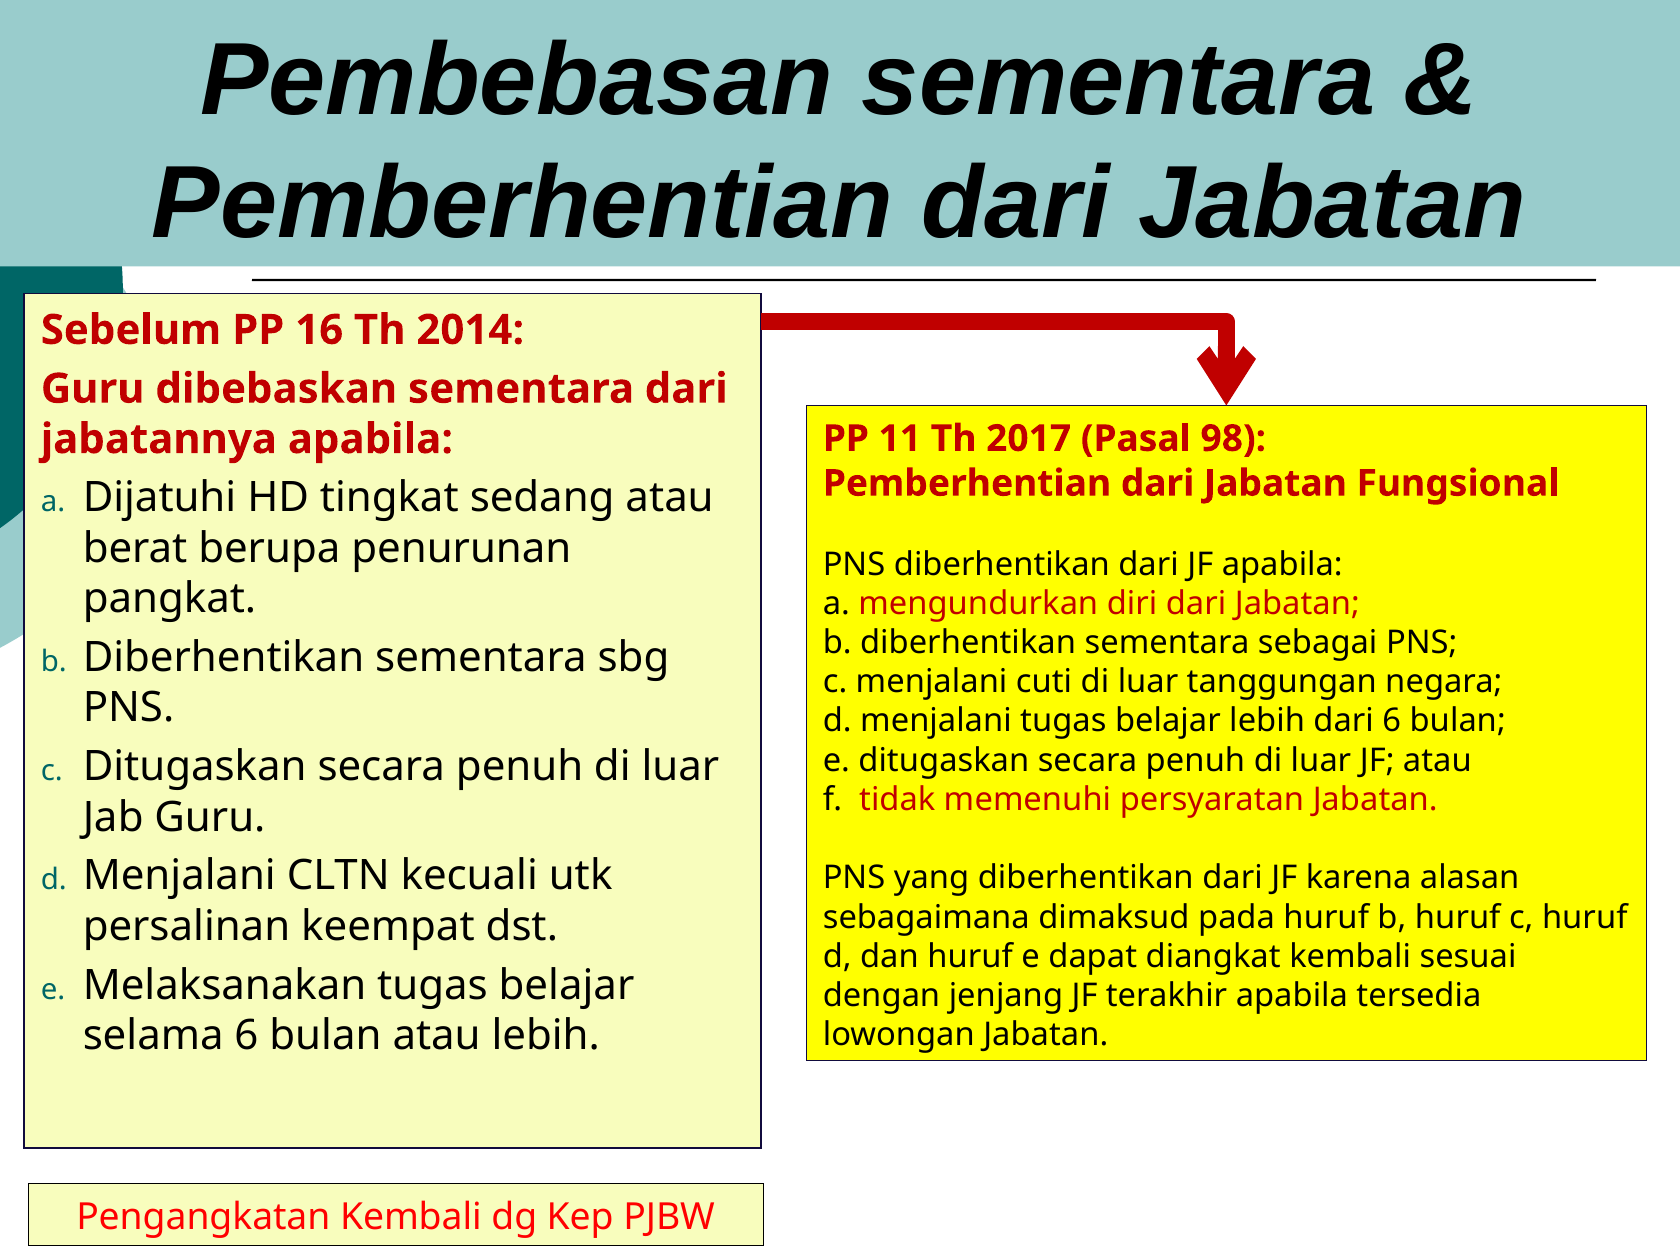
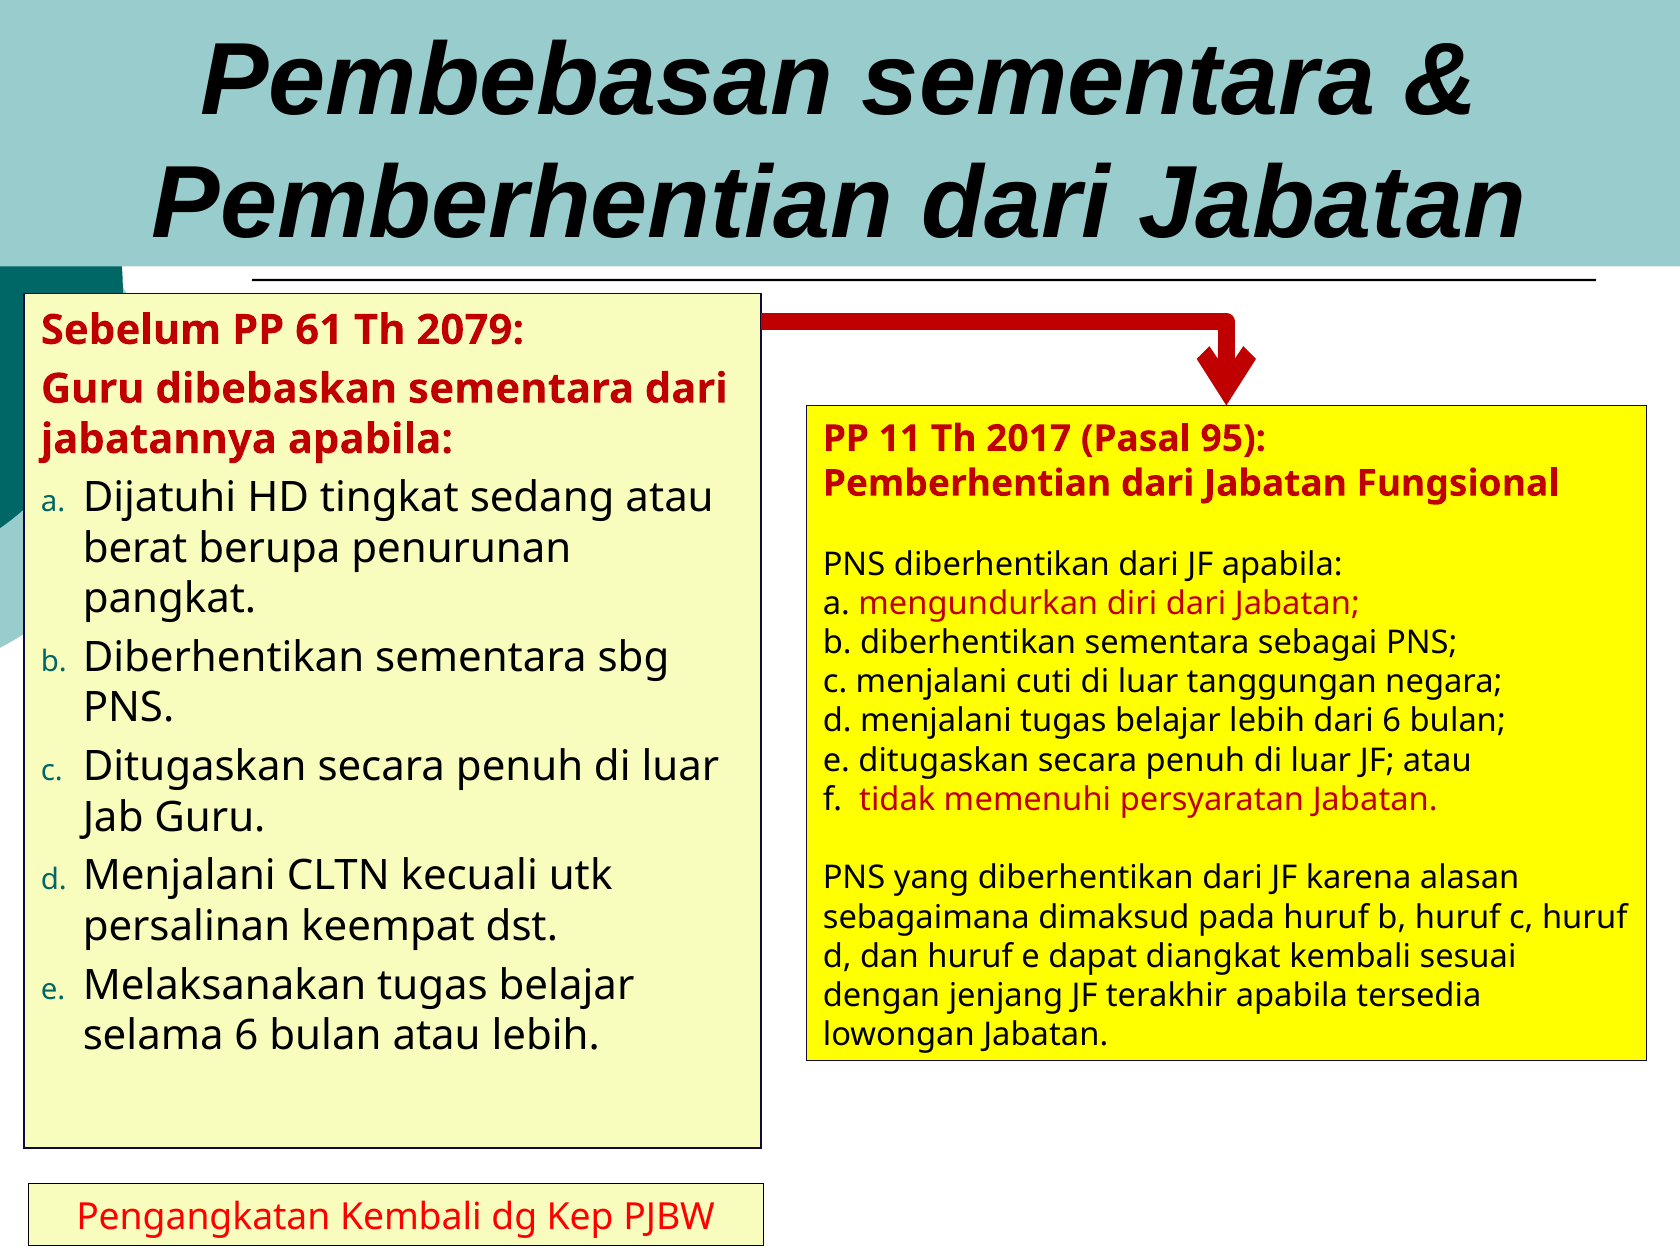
16: 16 -> 61 (319, 330)
2014: 2014 -> 2079 (470, 330)
98: 98 -> 95 (1233, 439)
